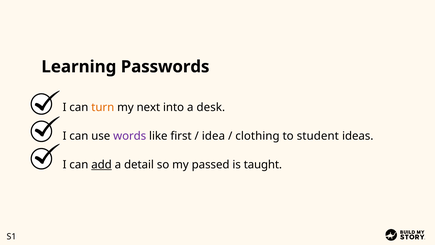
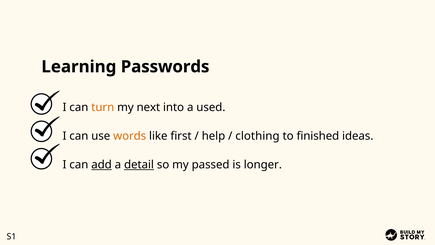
desk: desk -> used (211, 107)
words colour: purple -> orange (130, 136)
idea: idea -> help (213, 136)
student: student -> finished (318, 136)
detail underline: none -> present (139, 164)
taught: taught -> longer (263, 164)
